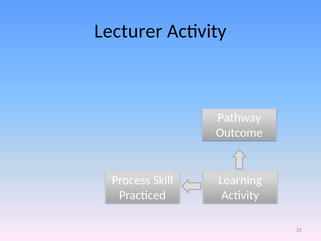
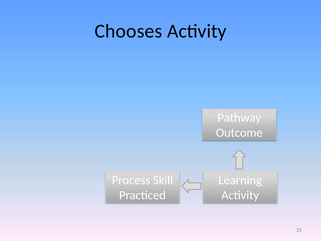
Lecturer: Lecturer -> Chooses (128, 31)
